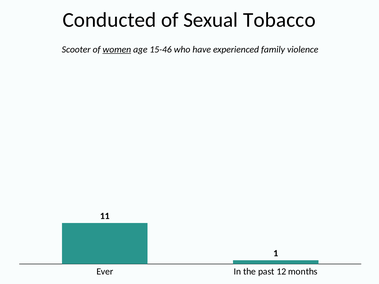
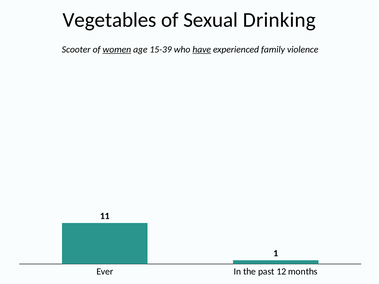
Conducted: Conducted -> Vegetables (109, 20)
Tobacco: Tobacco -> Drinking (279, 20)
15-46: 15-46 -> 15-39 (161, 50)
have underline: none -> present (202, 50)
